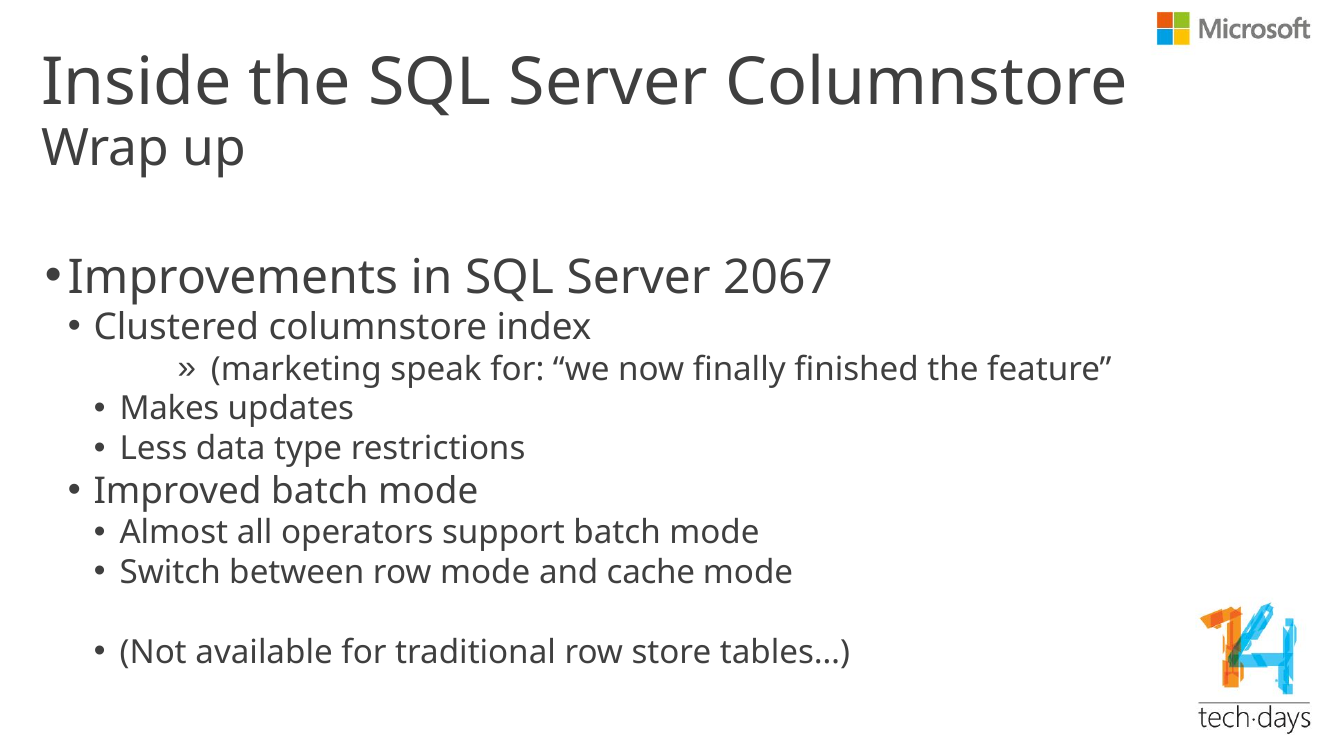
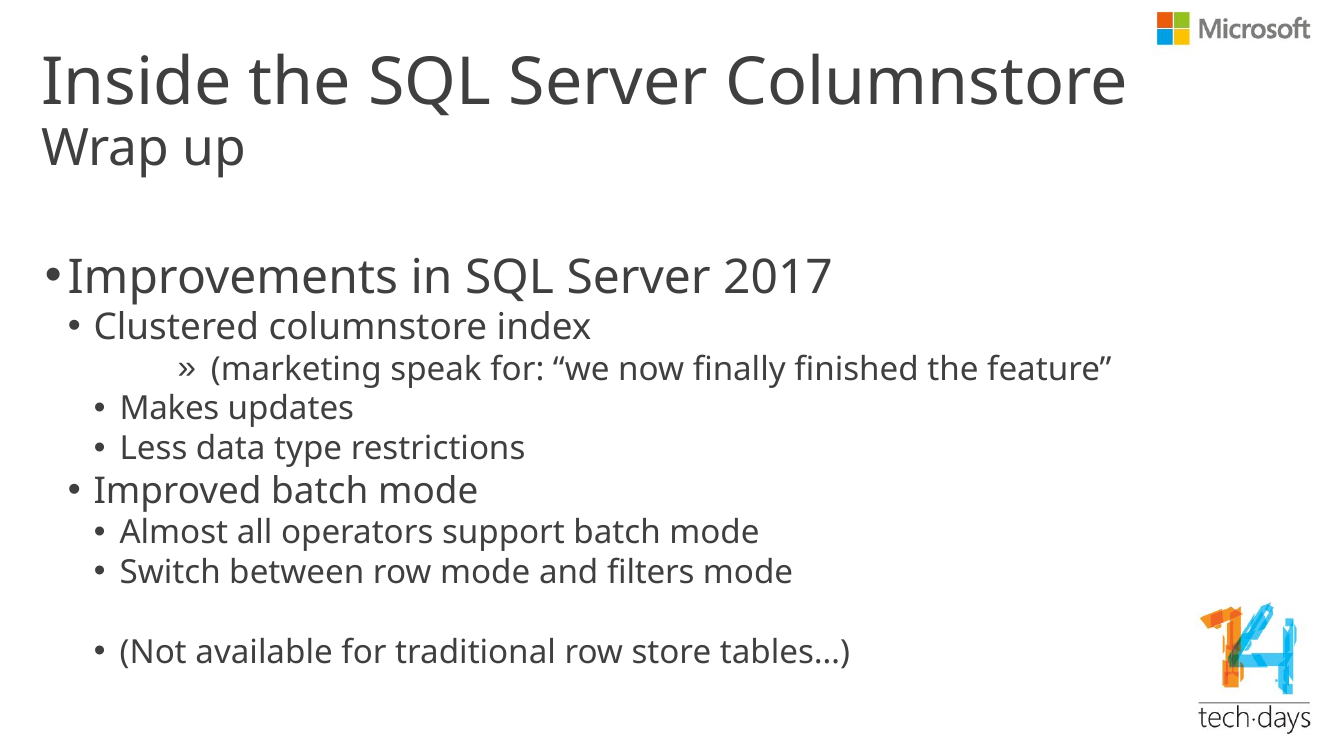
2067: 2067 -> 2017 (778, 278)
cache: cache -> filters (651, 573)
